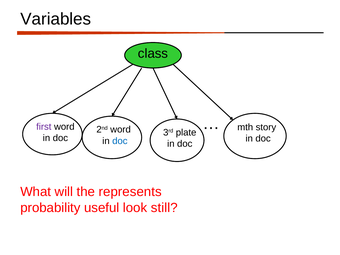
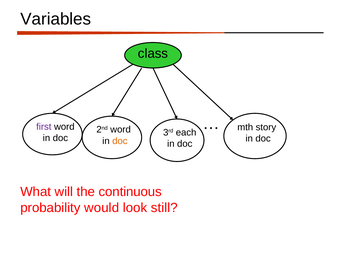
plate: plate -> each (186, 132)
doc colour: blue -> orange (120, 141)
represents: represents -> continuous (130, 192)
useful: useful -> would (102, 208)
